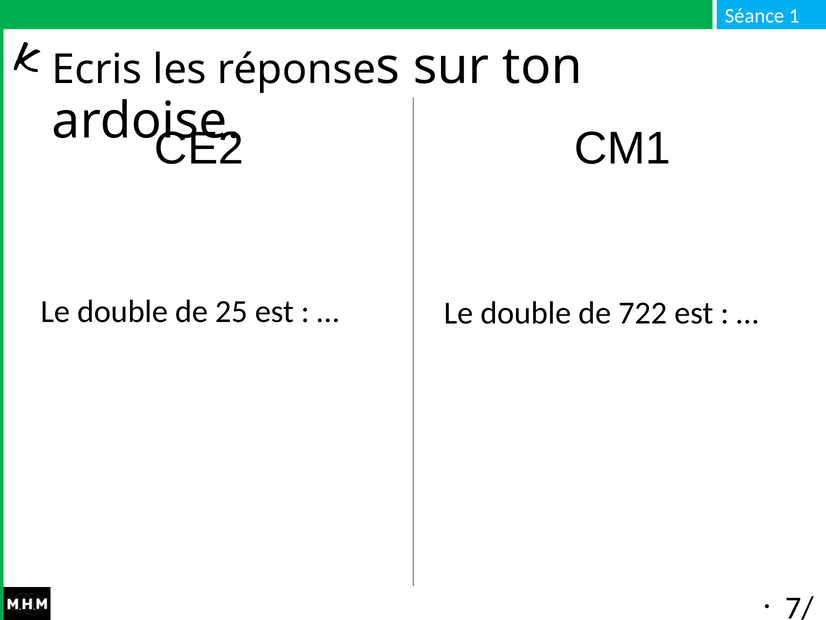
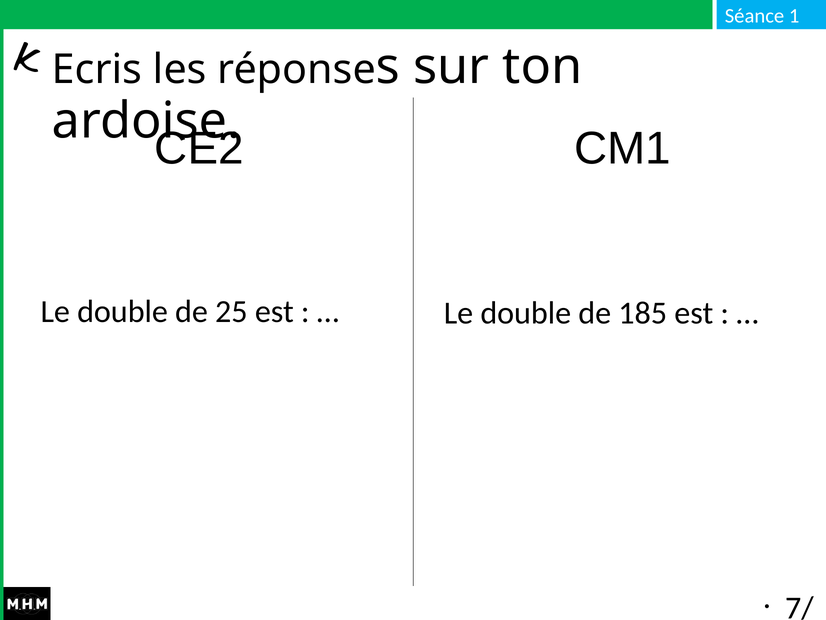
722: 722 -> 185 (643, 313)
